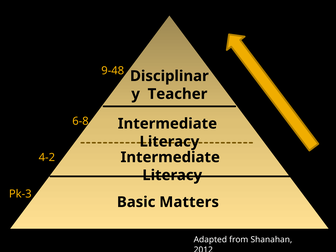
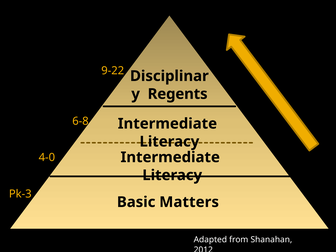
9-48: 9-48 -> 9-22 (113, 71)
Teacher: Teacher -> Regents (178, 94)
4-2: 4-2 -> 4-0 (47, 158)
